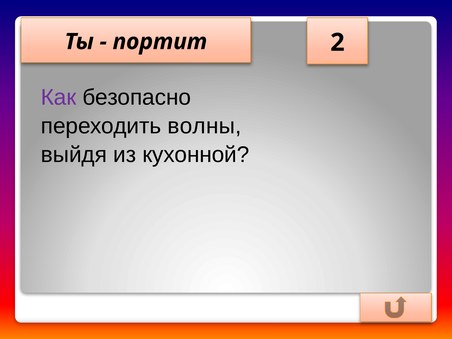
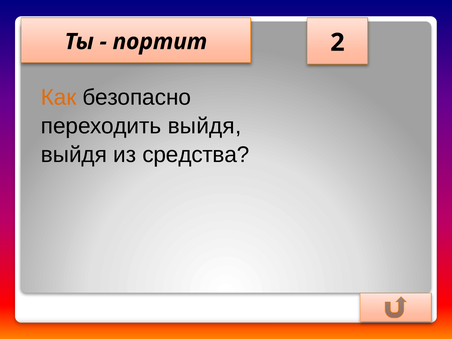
Как colour: purple -> orange (59, 97)
переходить волны: волны -> выйдя (205, 126)
кухонной: кухонной -> средства (196, 155)
